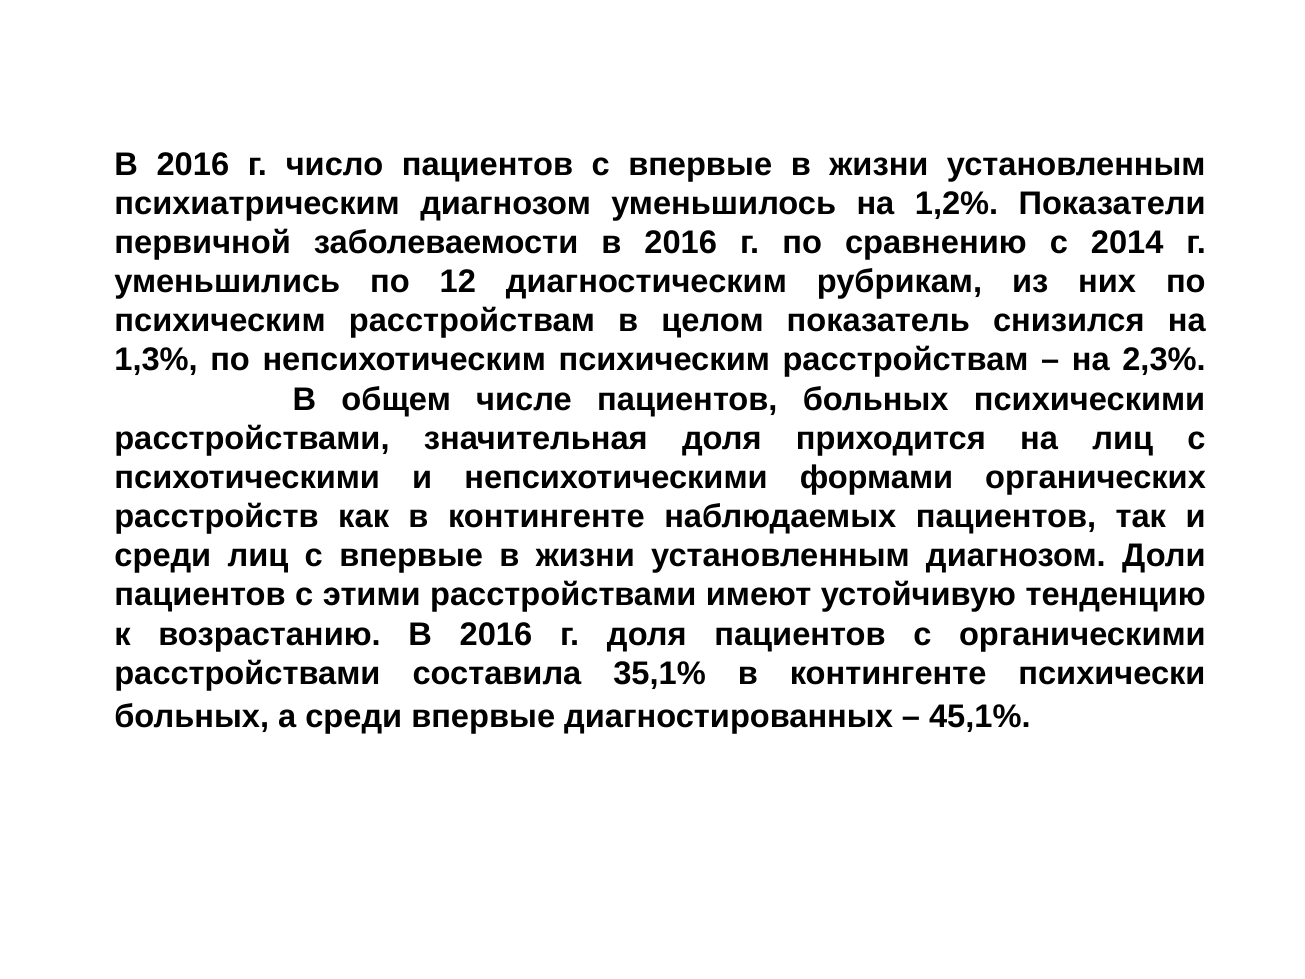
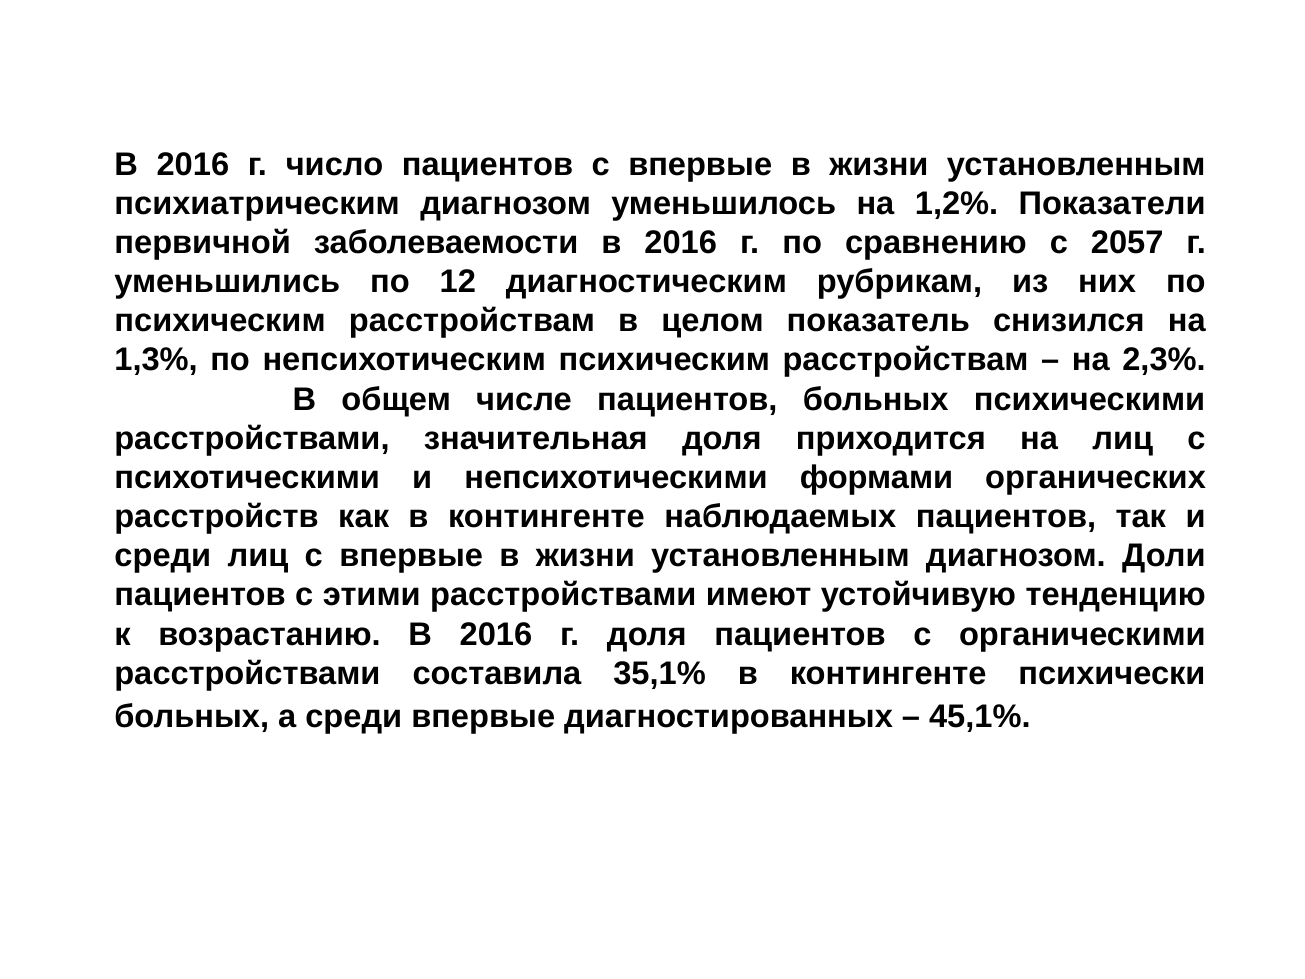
2014: 2014 -> 2057 (1127, 243)
